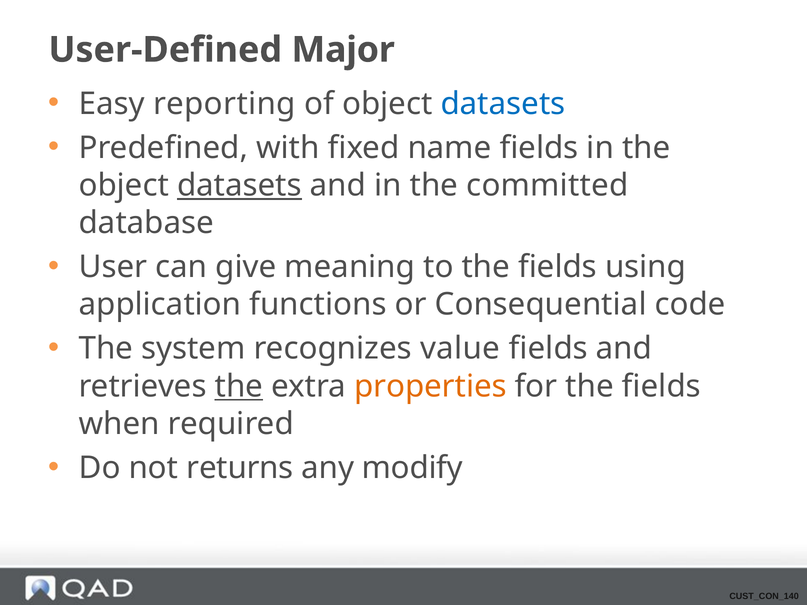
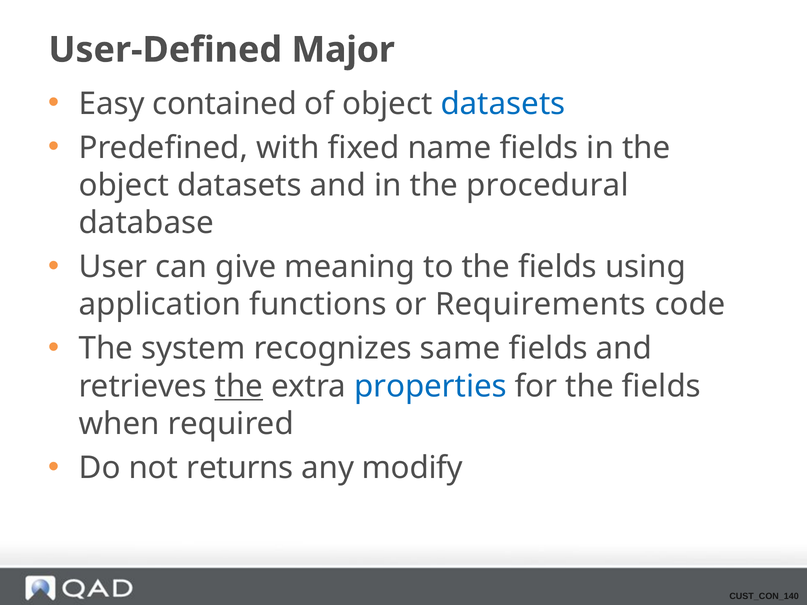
reporting: reporting -> contained (225, 104)
datasets underline: present -> none (239, 185)
committed: committed -> procedural (548, 185)
Consequential: Consequential -> Requirements (541, 305)
value: value -> same (460, 349)
properties colour: orange -> blue (430, 386)
